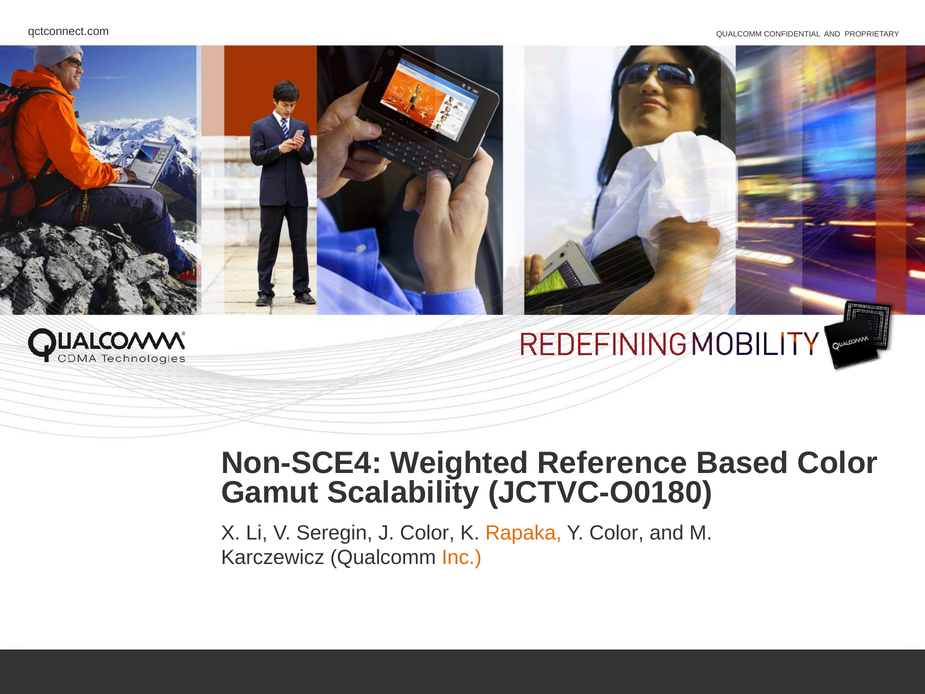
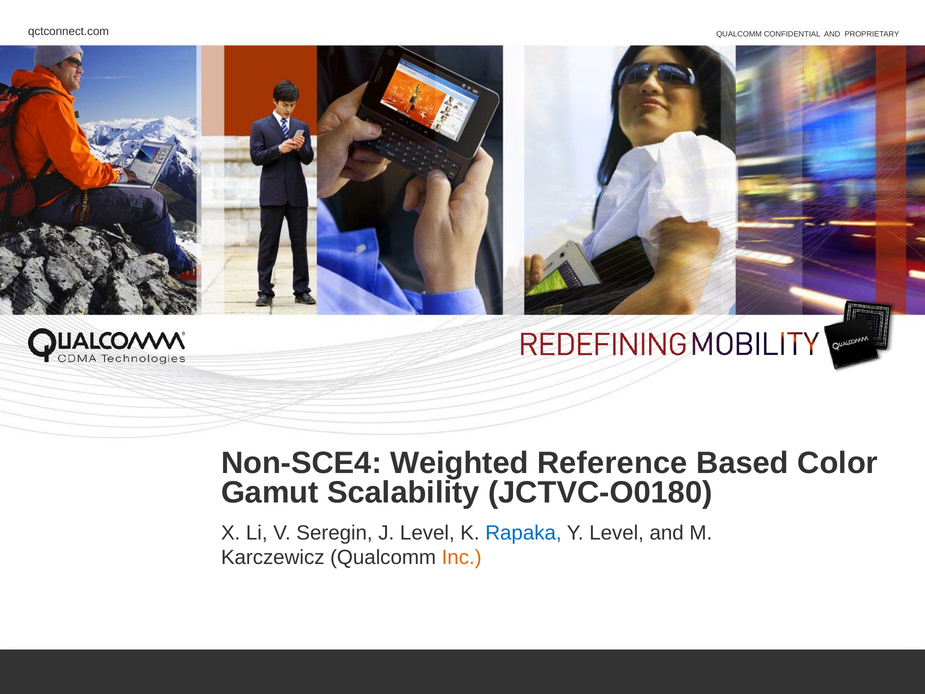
J Color: Color -> Level (427, 533)
Rapaka colour: orange -> blue (523, 533)
Y Color: Color -> Level (617, 533)
